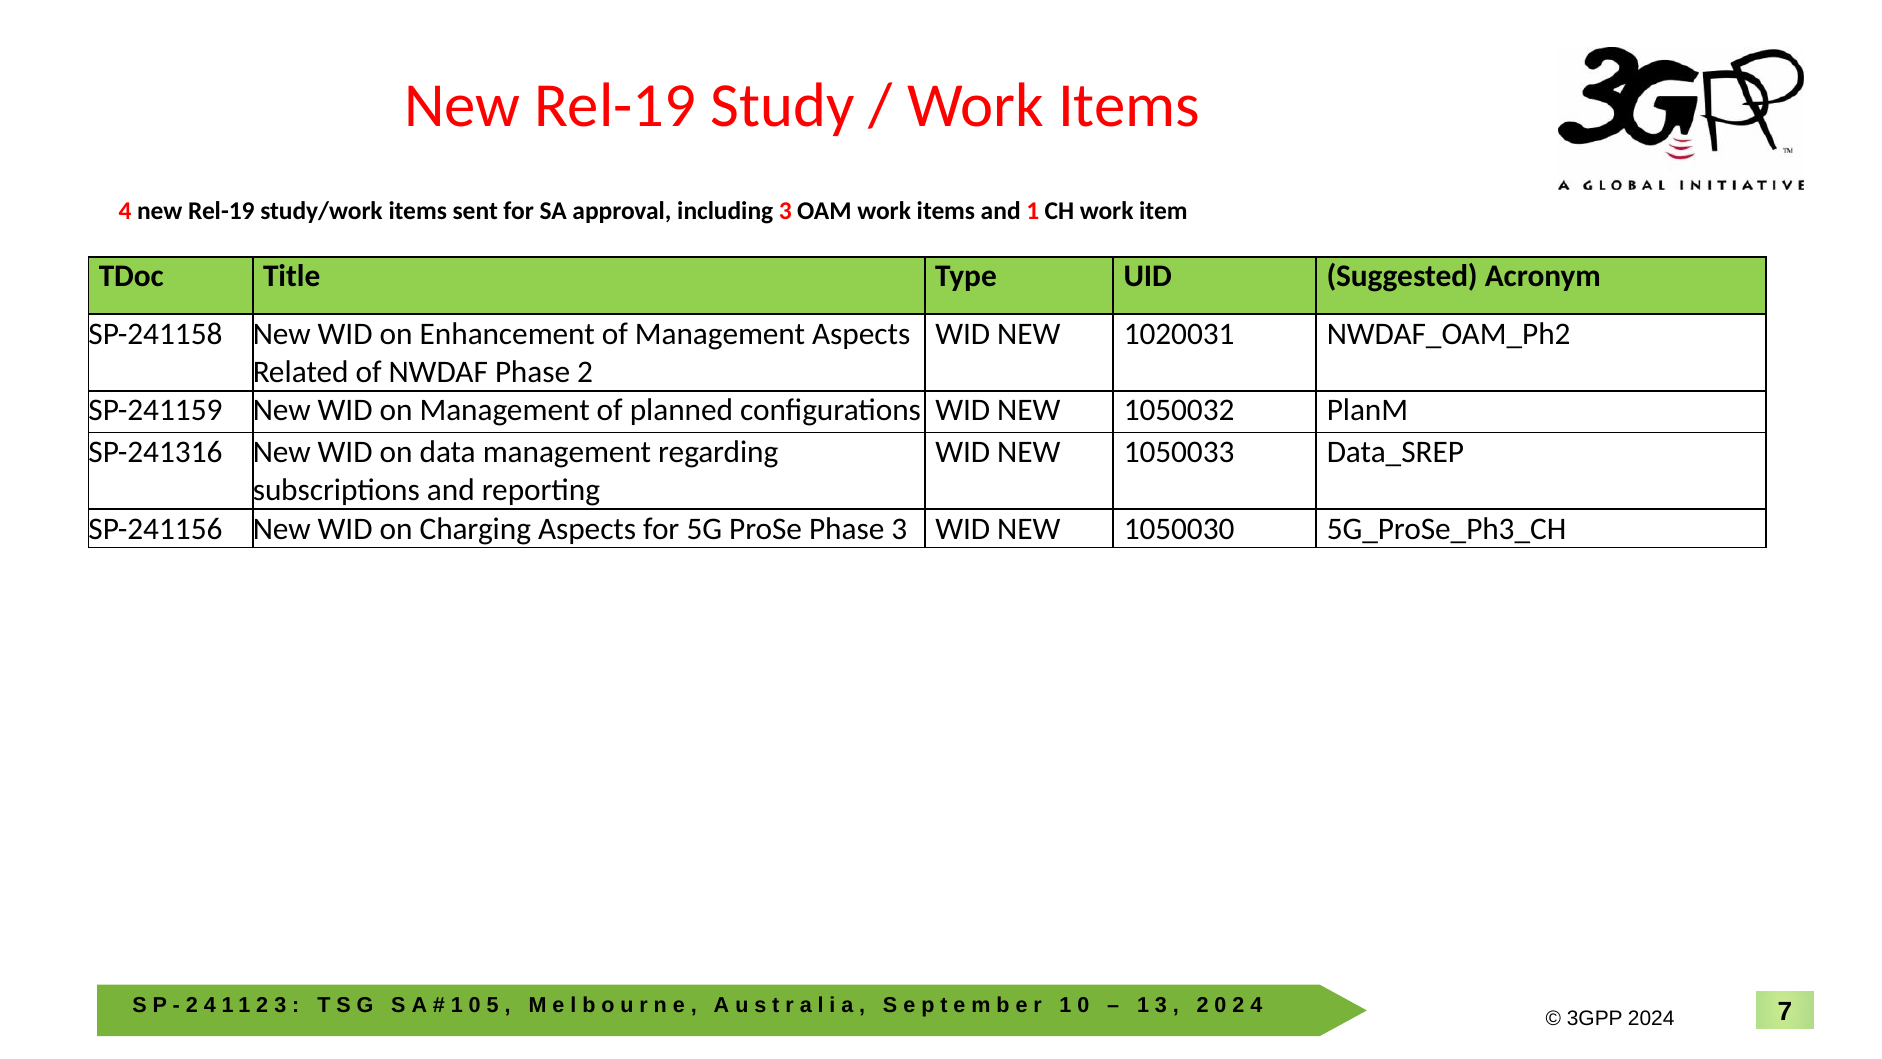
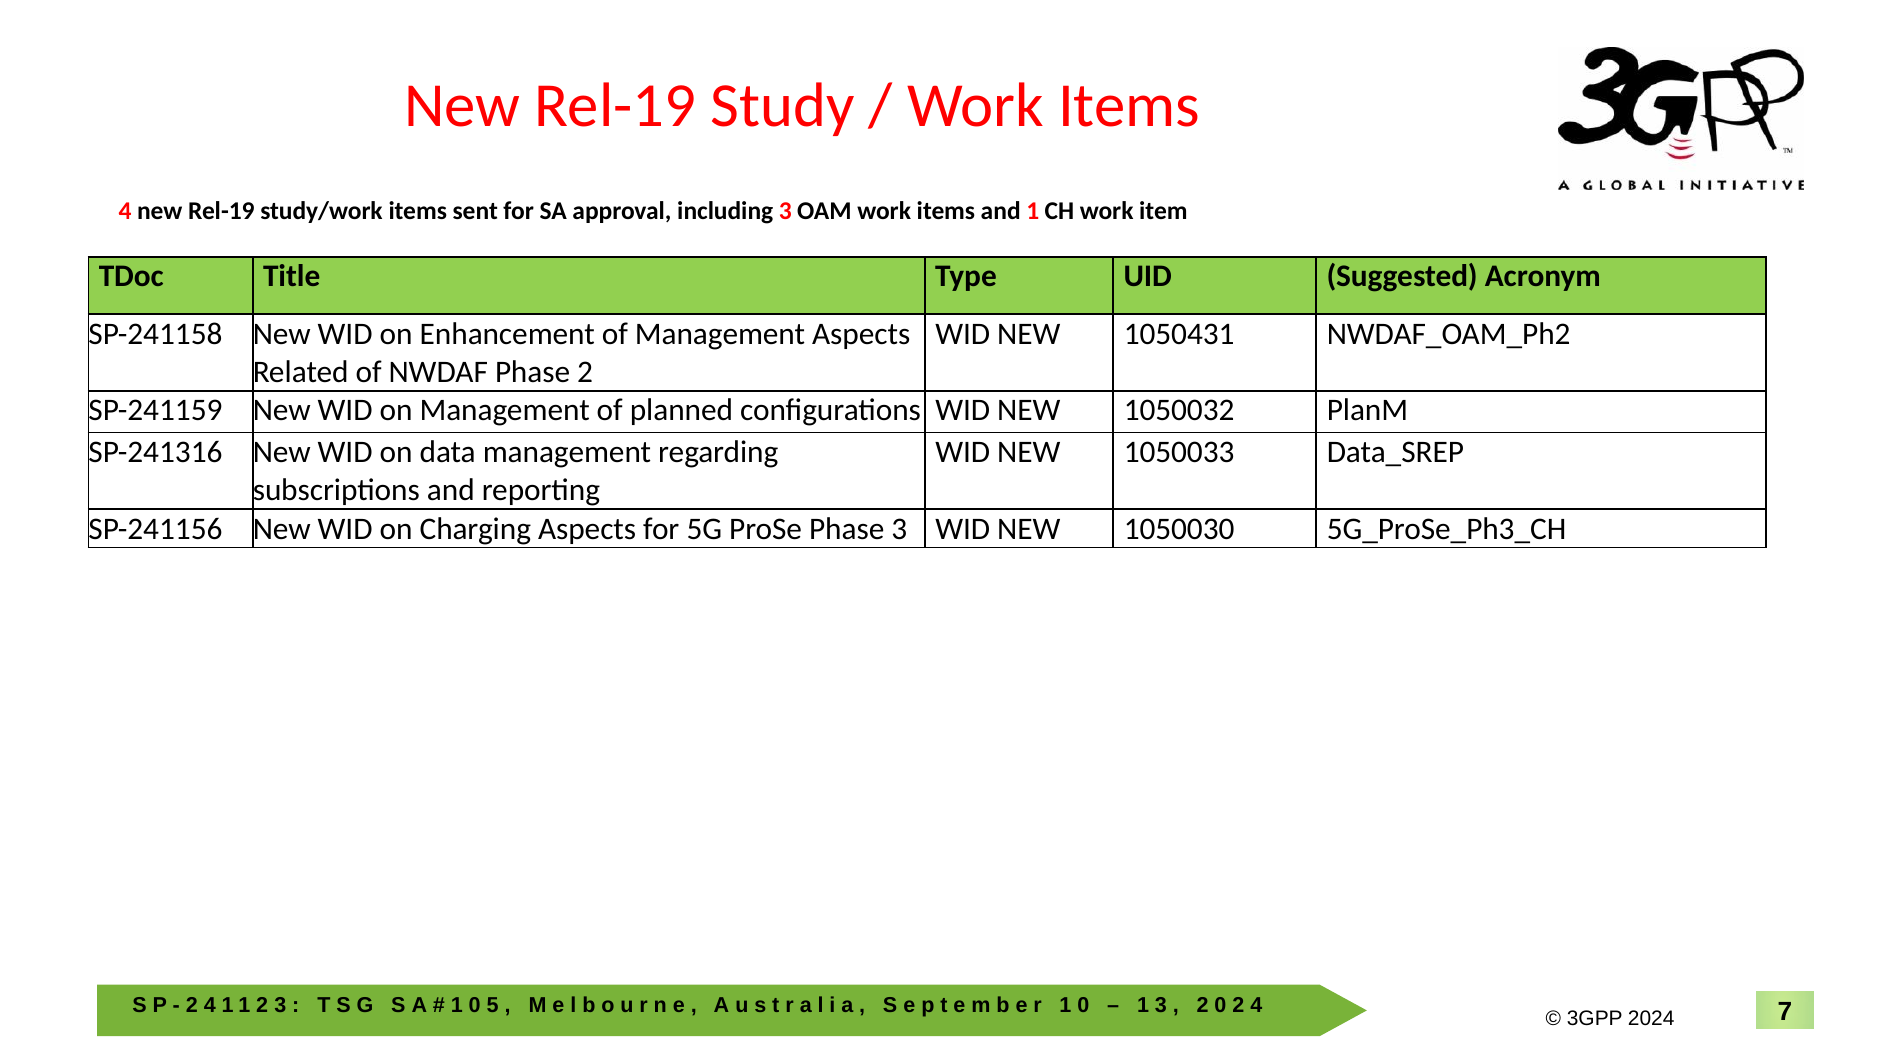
1020031: 1020031 -> 1050431 (1179, 334)
